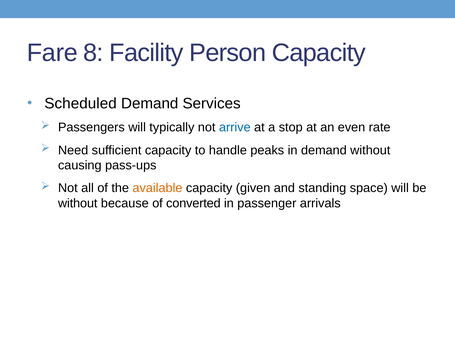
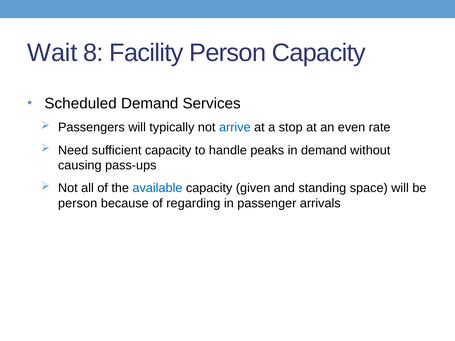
Fare: Fare -> Wait (52, 53)
available colour: orange -> blue (157, 188)
without: without -> person (78, 203)
converted: converted -> regarding (193, 203)
